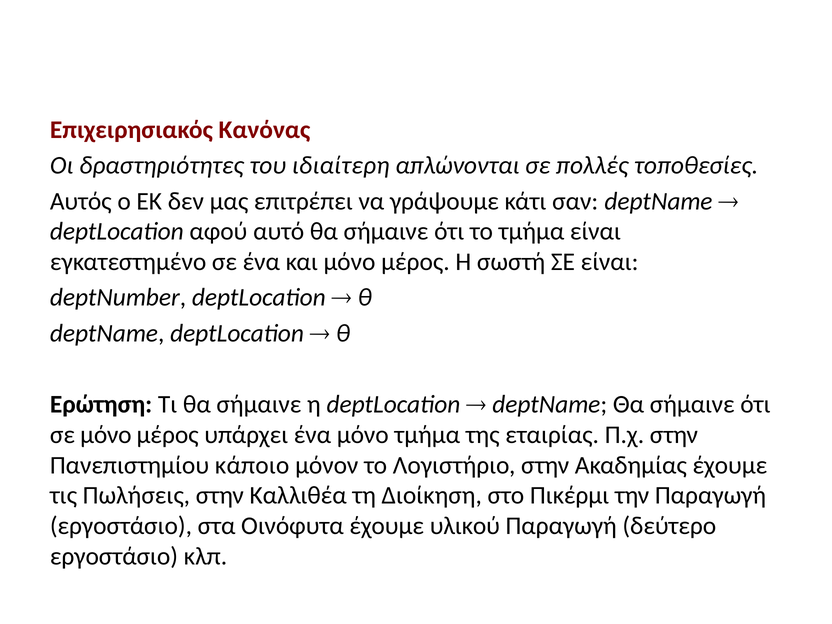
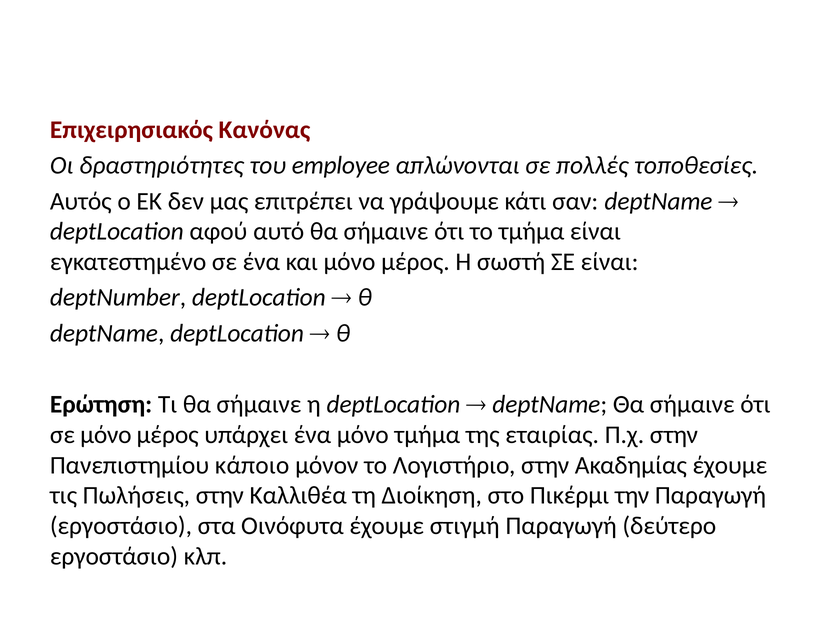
ιδιαίτερη: ιδιαίτερη -> employee (341, 166)
υλικού: υλικού -> στιγμή (465, 526)
